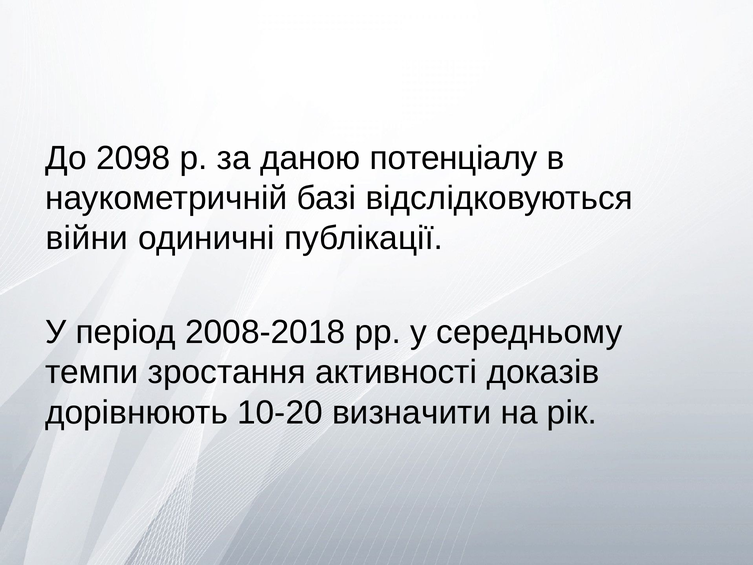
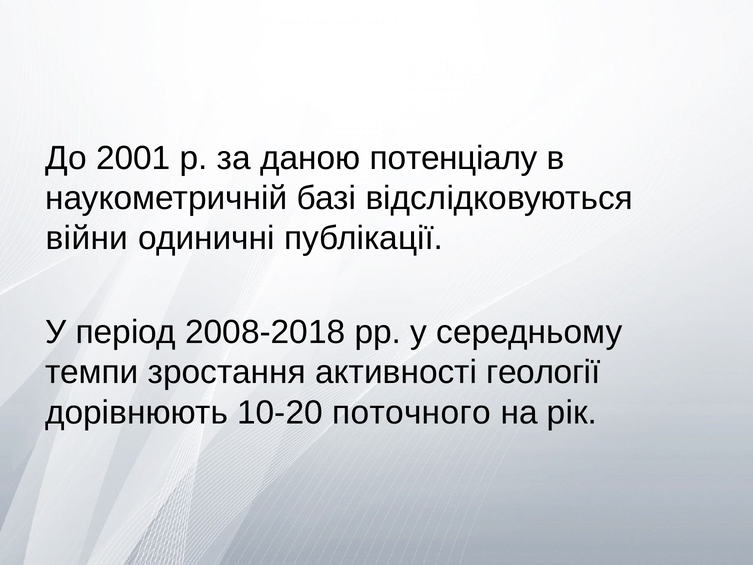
2098: 2098 -> 2001 (133, 158)
доказів: доказів -> геології (543, 372)
визначити: визначити -> поточного (412, 412)
